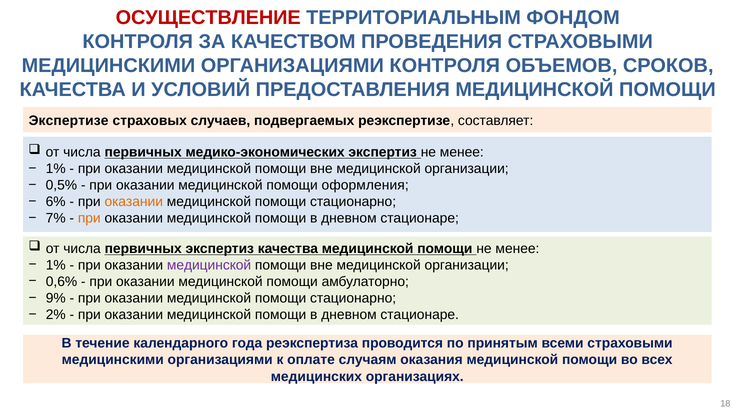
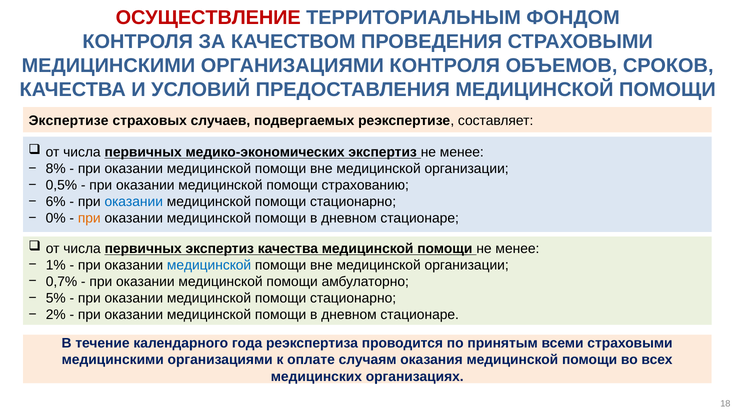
1%: 1% -> 8% (56, 169)
оформления: оформления -> страхованию (365, 185)
оказании colour: orange -> blue (134, 202)
7%: 7% -> 0% (56, 218)
медицинской colour: purple -> blue (209, 265)
0,6%: 0,6% -> 0,7% (61, 282)
9%: 9% -> 5% (56, 298)
